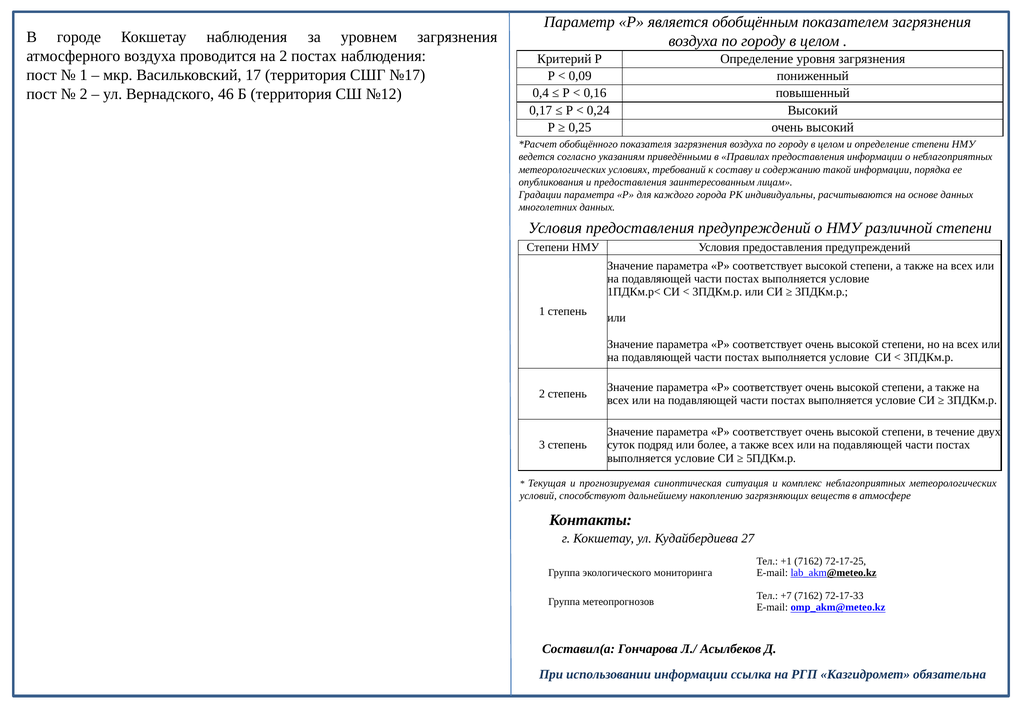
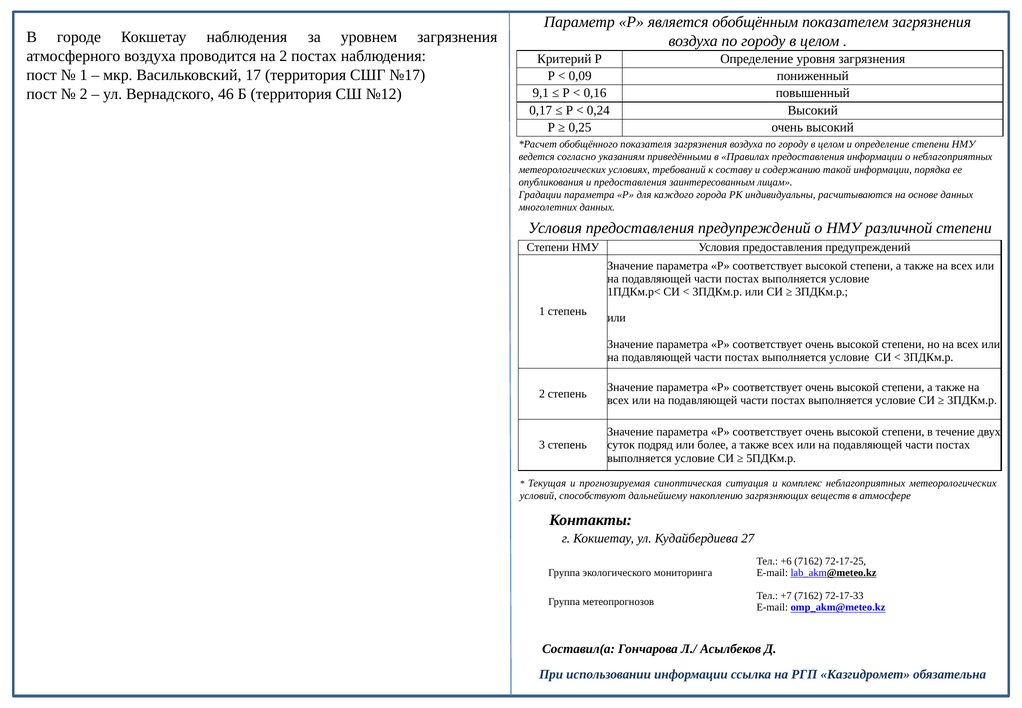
0,4: 0,4 -> 9,1 (541, 93)
+1: +1 -> +6 (786, 561)
